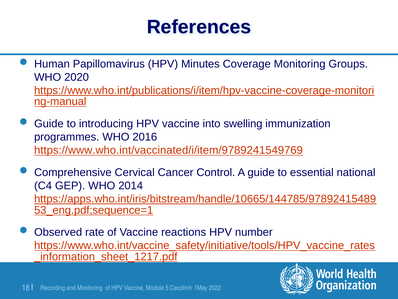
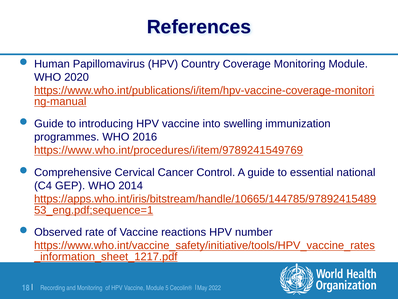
Minutes: Minutes -> Country (200, 64)
Monitoring Groups: Groups -> Module (348, 64)
https://www.who.int/vaccinated/i/item/9789241549769: https://www.who.int/vaccinated/i/item/9789241549769 -> https://www.who.int/procedures/i/item/9789241549769 (168, 150)
